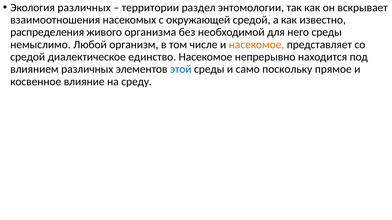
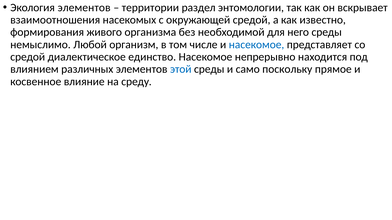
Экология различных: различных -> элементов (84, 8)
распределения: распределения -> формирования (47, 32)
насекомое colour: orange -> blue (257, 45)
